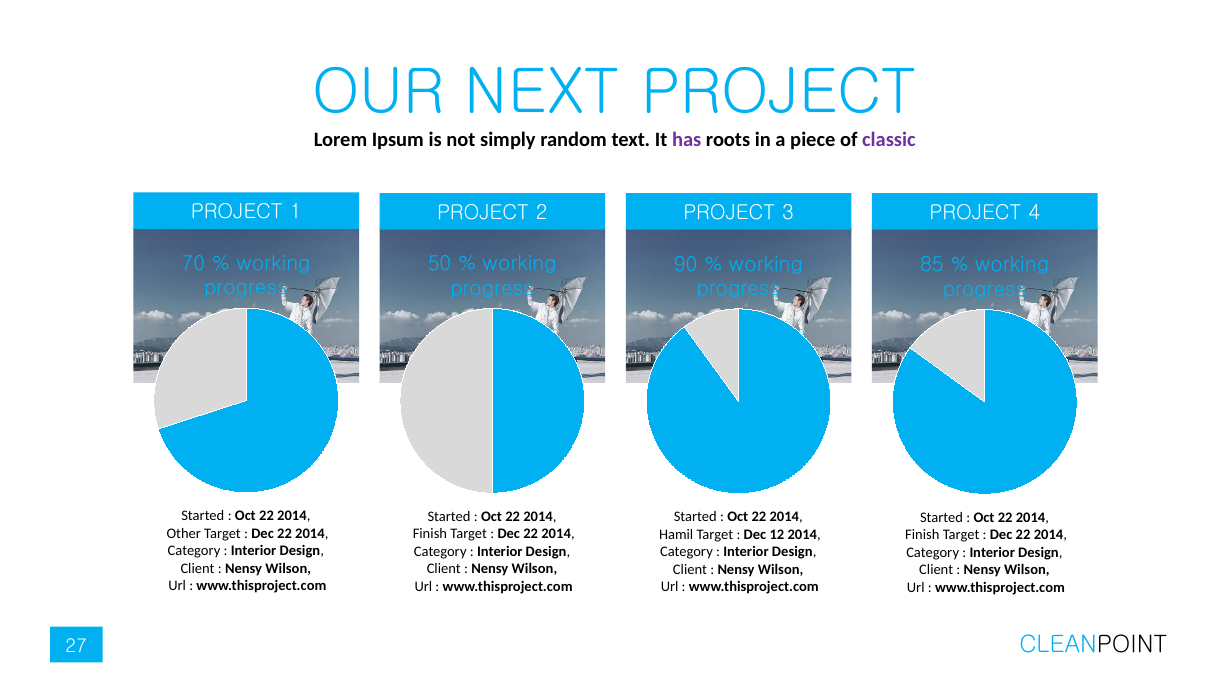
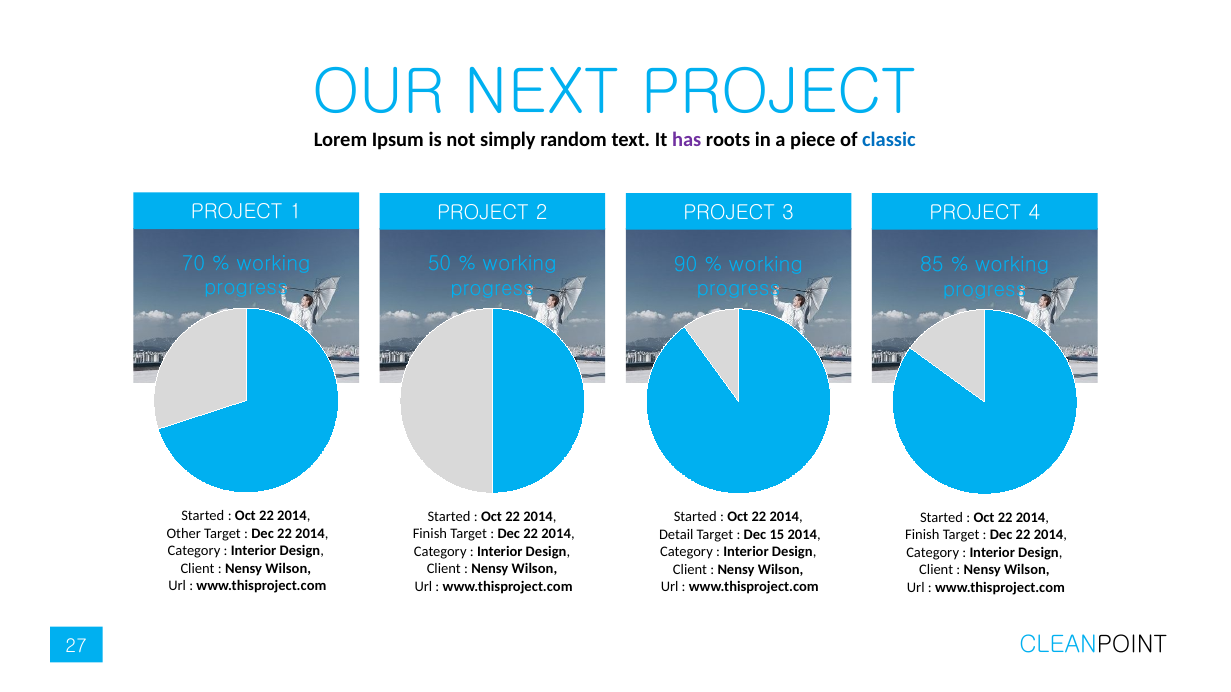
classic colour: purple -> blue (889, 140)
Hamil: Hamil -> Detail (676, 535)
12: 12 -> 15 (777, 535)
